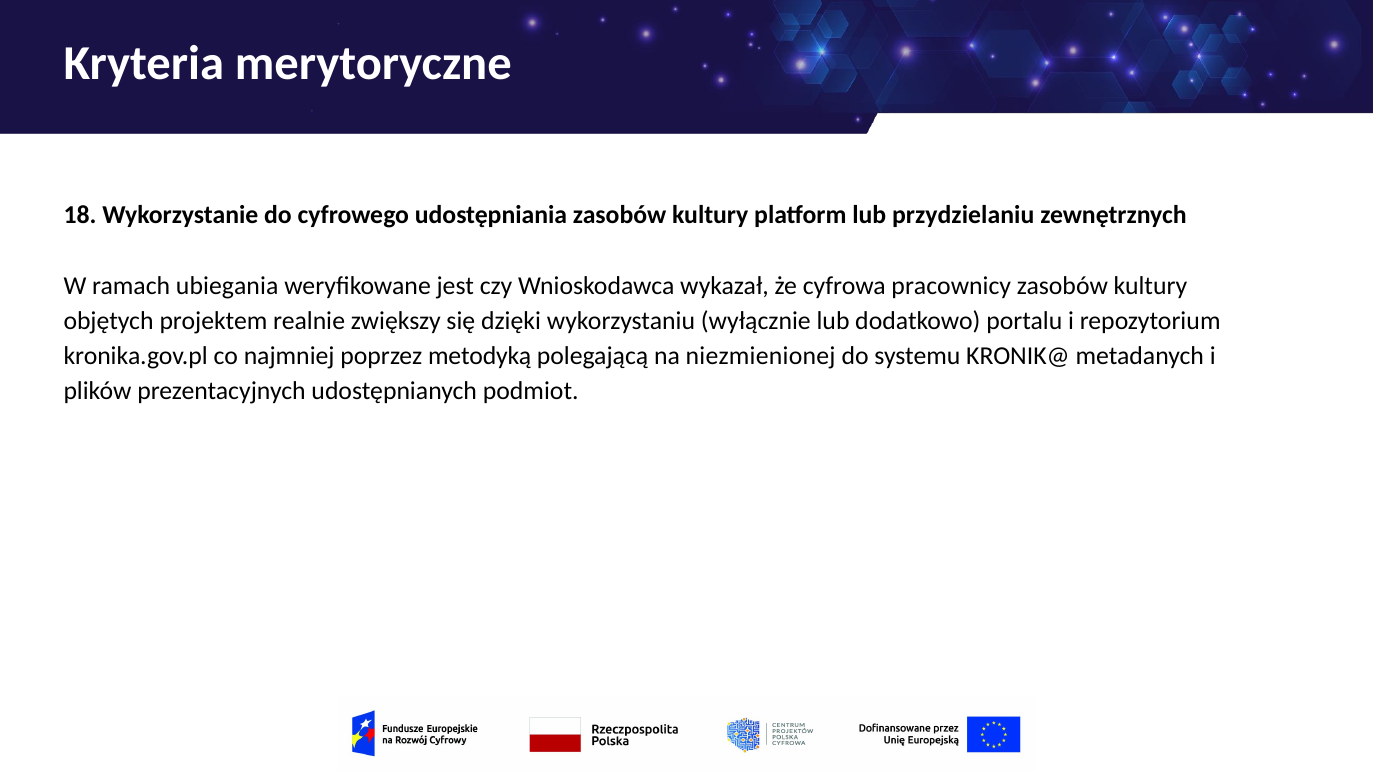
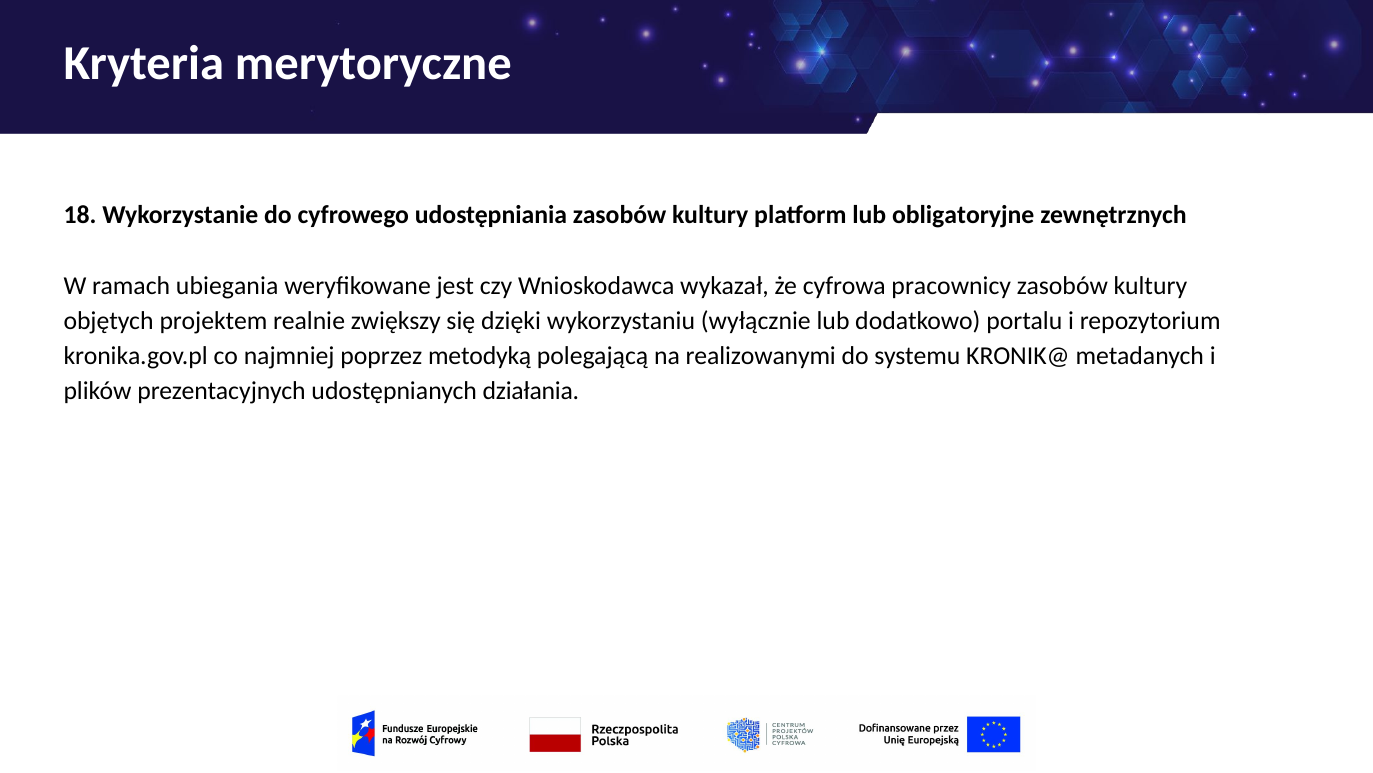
przydzielaniu: przydzielaniu -> obligatoryjne (963, 215)
niezmienionej: niezmienionej -> realizowanymi (761, 356)
podmiot: podmiot -> działania (531, 391)
